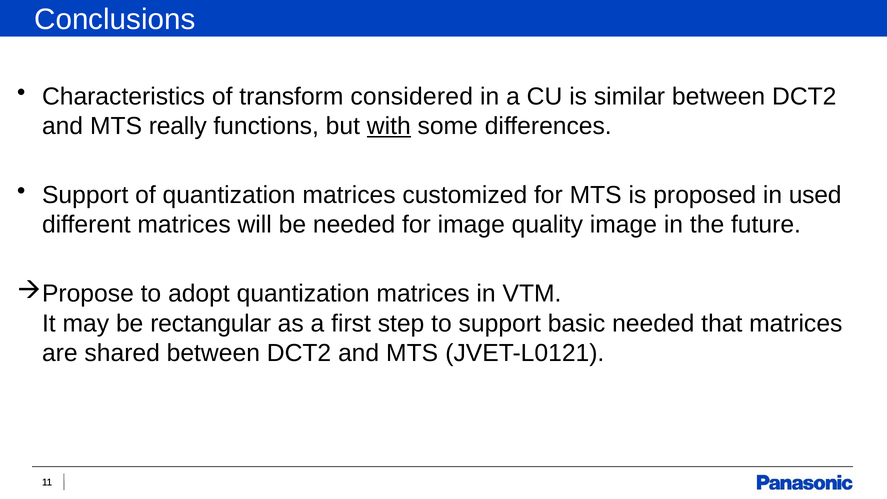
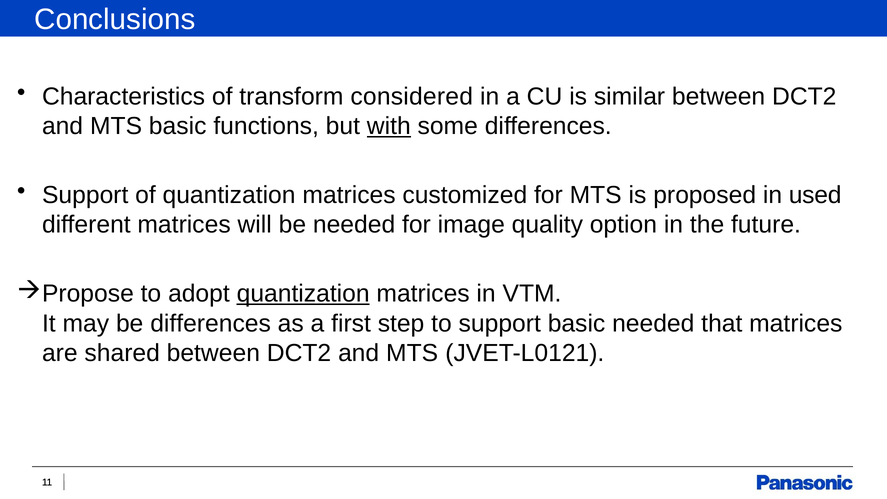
MTS really: really -> basic (178, 126)
quality image: image -> option (623, 225)
quantization underline: none -> present (303, 294)
be rectangular: rectangular -> differences (211, 323)
